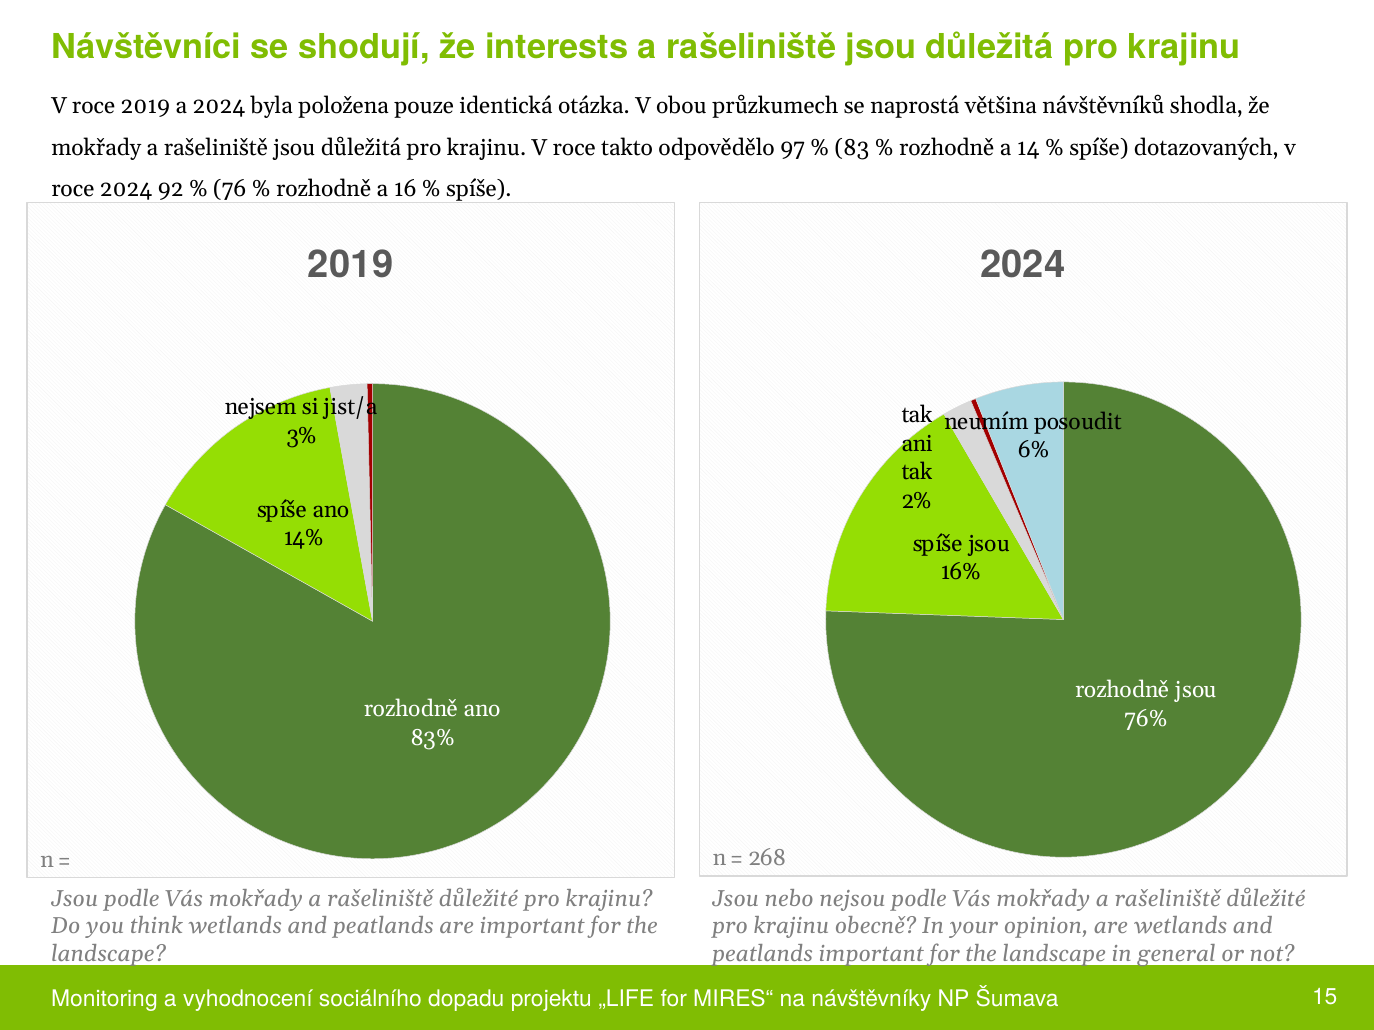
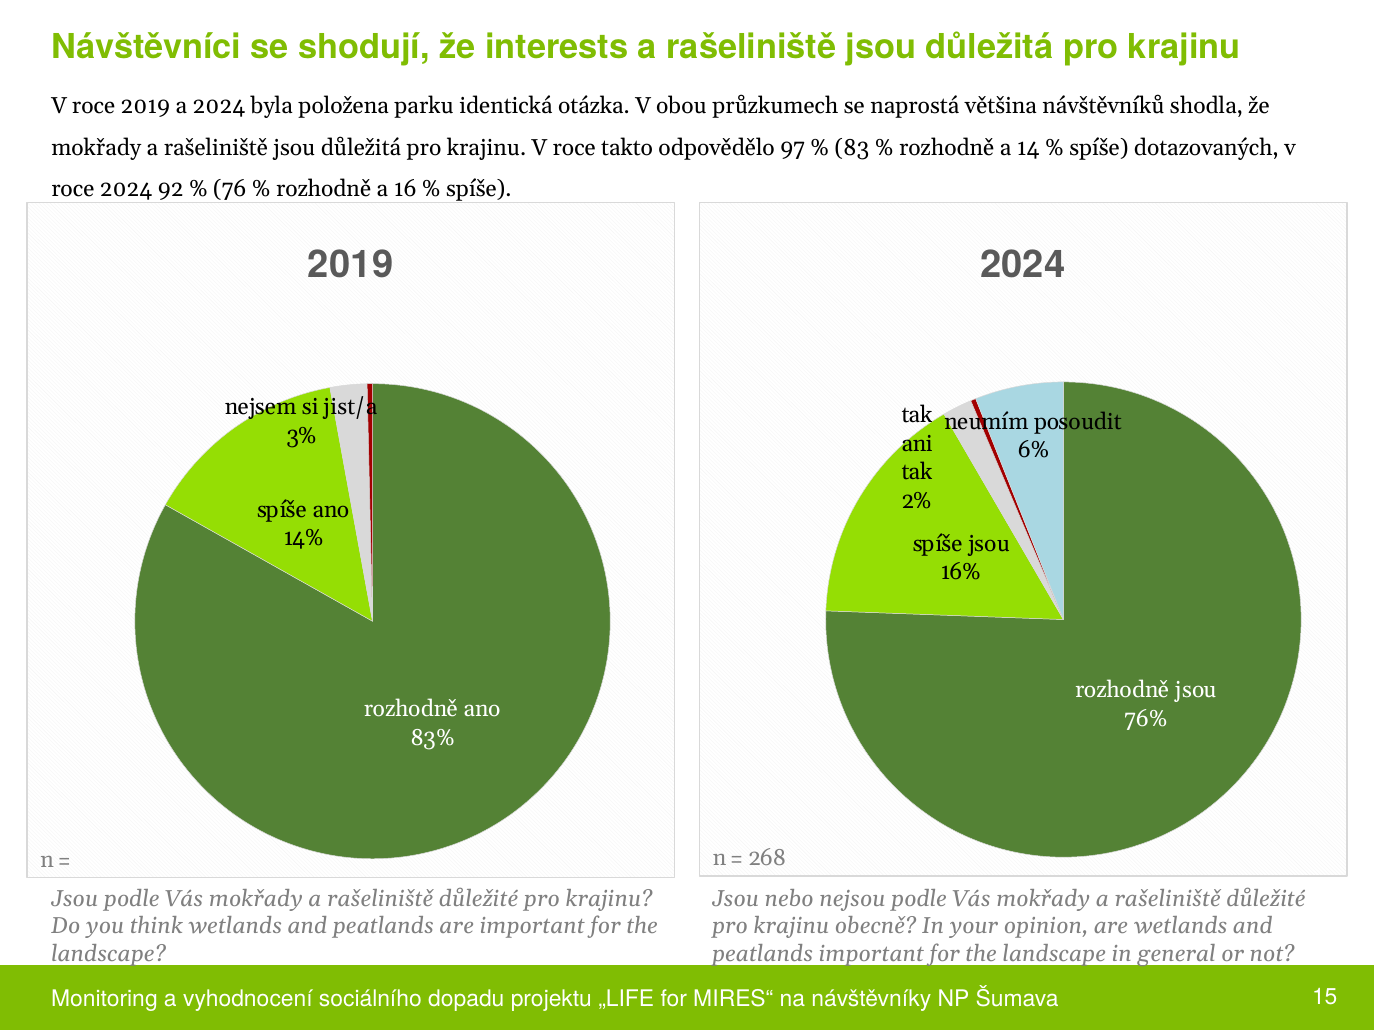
pouze: pouze -> parku (424, 106)
